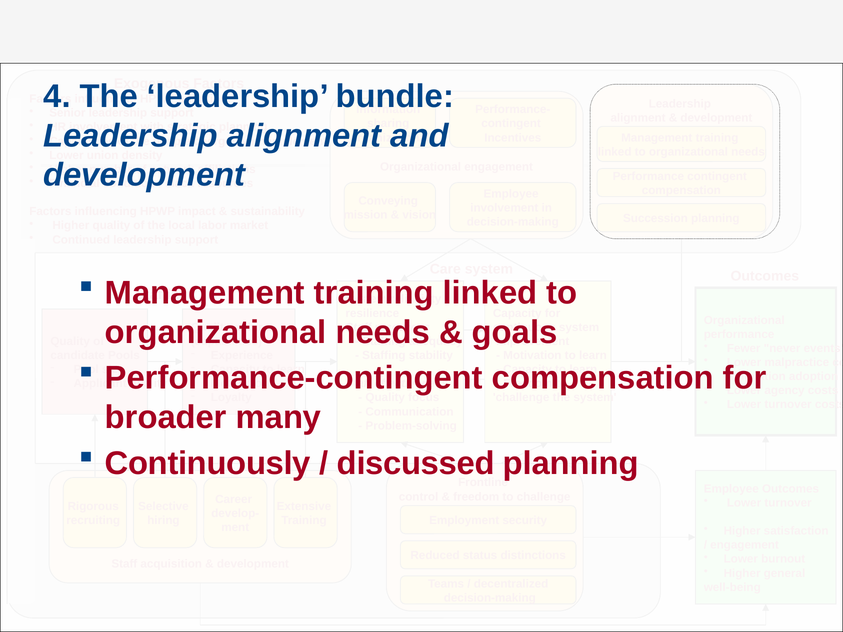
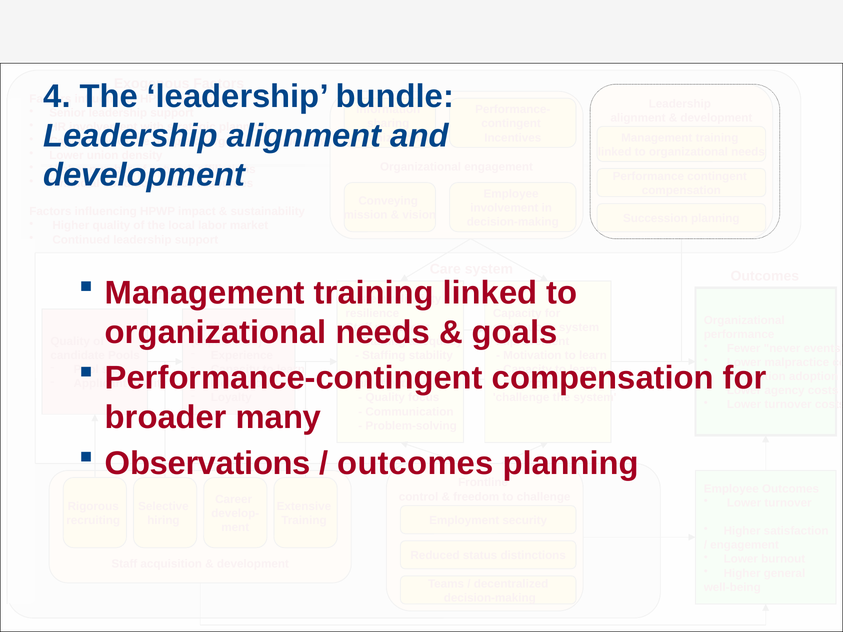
Continuously: Continuously -> Observations (208, 464)
discussed: discussed -> outcomes (415, 464)
